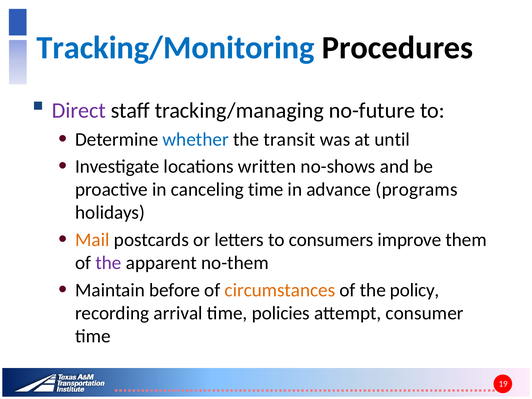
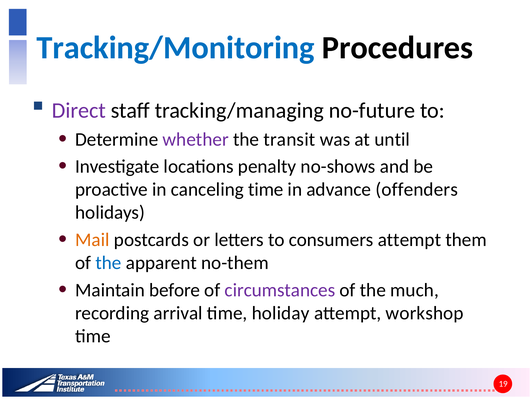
whether colour: blue -> purple (196, 139)
written: written -> penalty (267, 167)
programs: programs -> offenders (417, 190)
consumers improve: improve -> attempt (409, 240)
the colour: purple -> blue (108, 263)
circumstances colour: orange -> purple (280, 290)
policy: policy -> much (415, 290)
policies: policies -> holiday (281, 313)
consumer: consumer -> workshop (425, 313)
